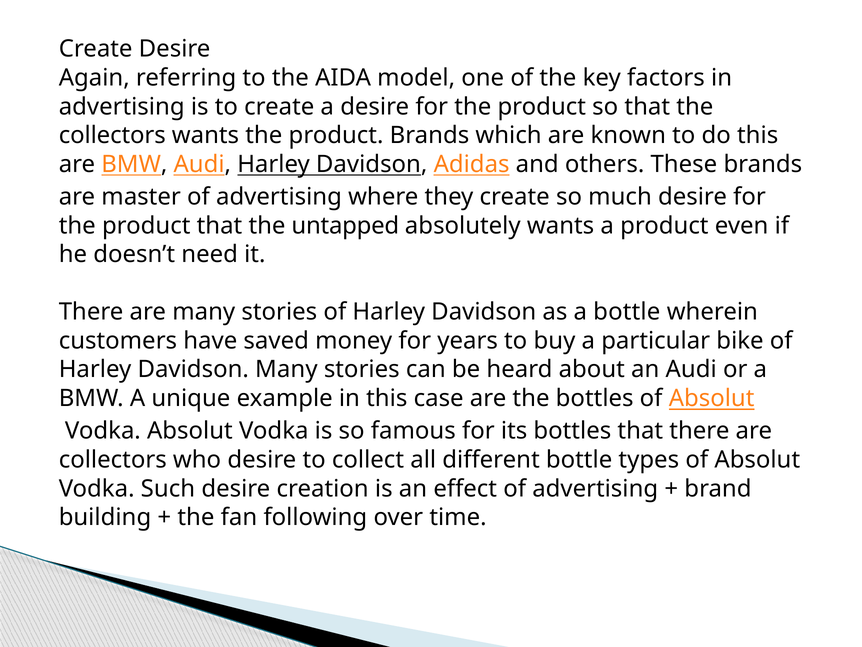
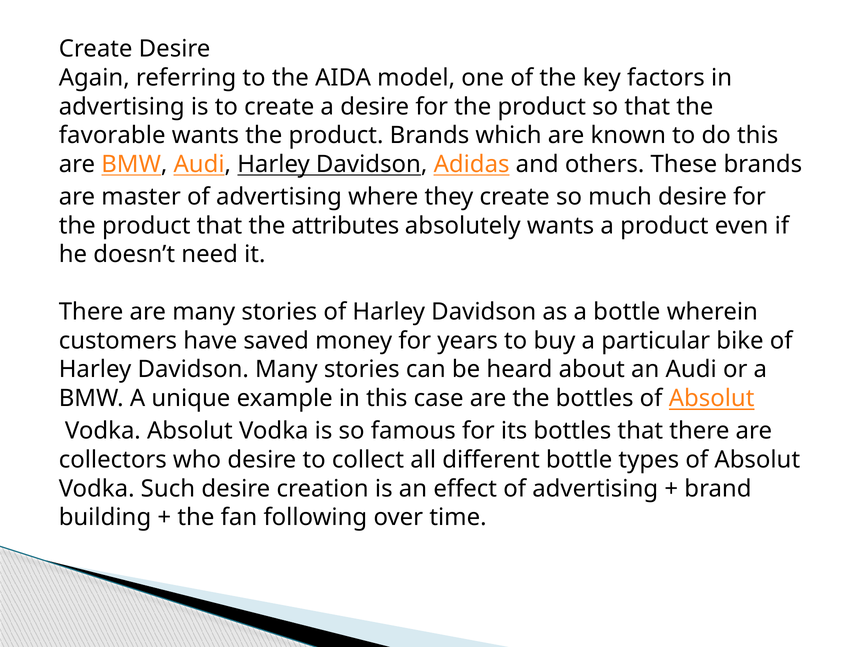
collectors: collectors -> favorable (112, 135)
untapped: untapped -> attributes (345, 226)
